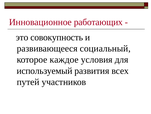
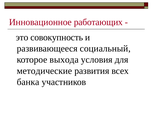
каждое: каждое -> выхода (64, 59)
используемый: используемый -> методические (44, 70)
путей: путей -> банка (28, 81)
